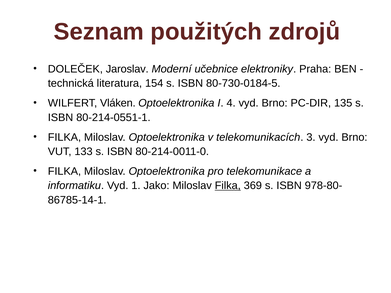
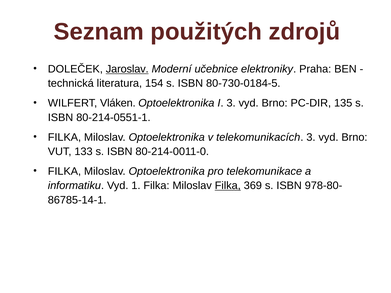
Jaroslav underline: none -> present (127, 69)
I 4: 4 -> 3 (231, 103)
1 Jako: Jako -> Filka (156, 186)
